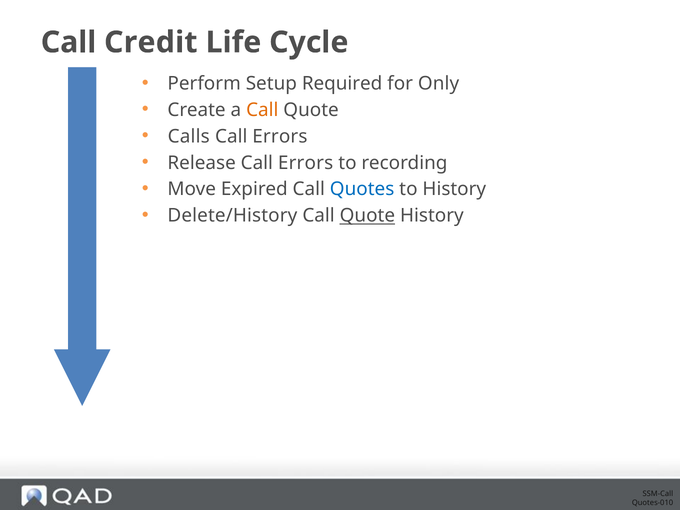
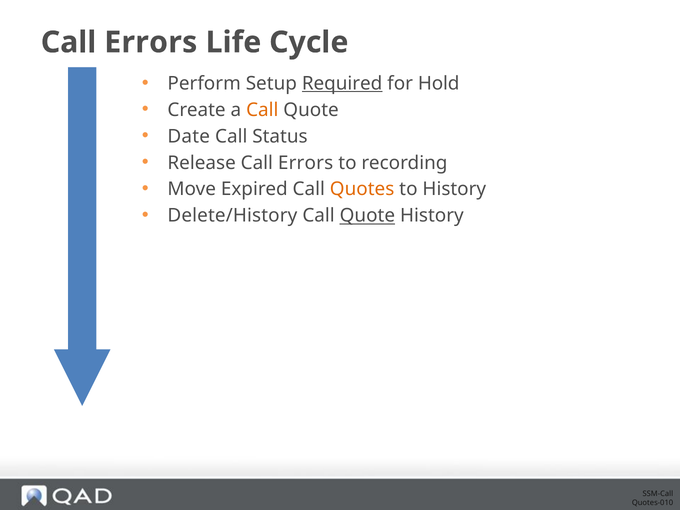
Credit: Credit -> Errors (151, 42)
Required underline: none -> present (342, 83)
Only: Only -> Hold (439, 83)
Calls: Calls -> Date (189, 136)
Errors: Errors -> Status (280, 136)
Quotes colour: blue -> orange (362, 189)
